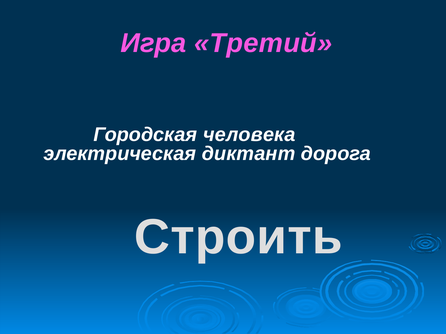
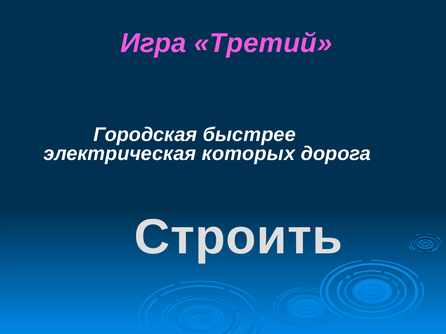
человека: человека -> быстрее (249, 135)
диктант: диктант -> которых (249, 154)
